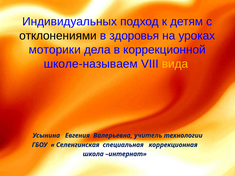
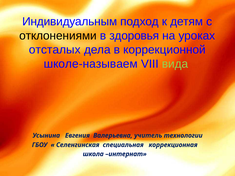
Индивидуальных: Индивидуальных -> Индивидуальным (70, 22)
моторики: моторики -> отсталых (55, 50)
вида colour: yellow -> light green (175, 64)
